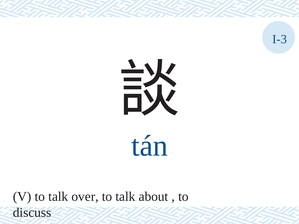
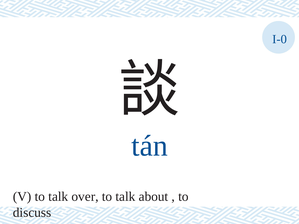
I-3: I-3 -> I-0 (280, 39)
